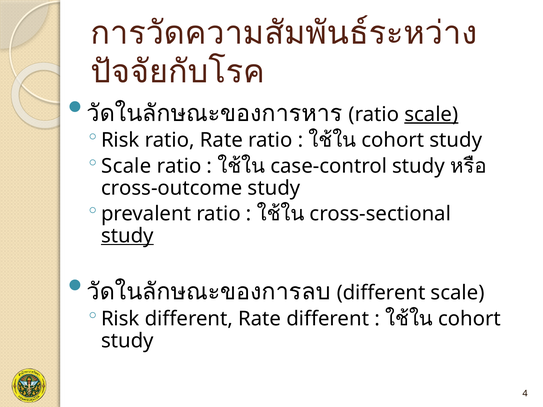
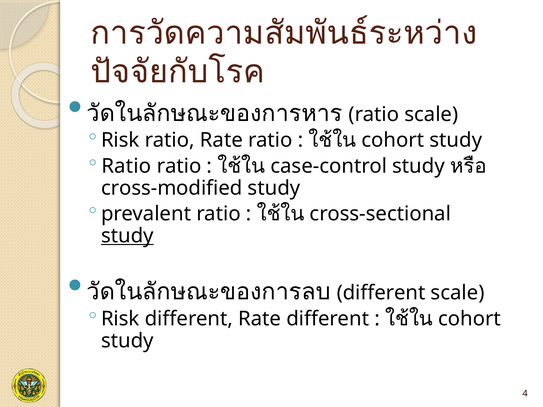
scale underline: present -> none (431, 114)
Scale: Scale -> Ratio (126, 166)
cross-outcome: cross-outcome -> cross-modified (172, 188)
